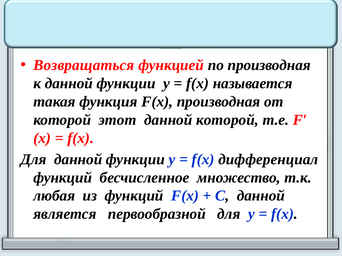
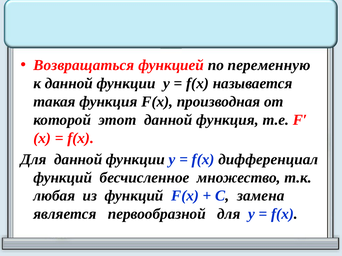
по производная: производная -> переменную (269, 65)
данной которой: которой -> функция (227, 120)
С данной: данной -> замена (261, 196)
